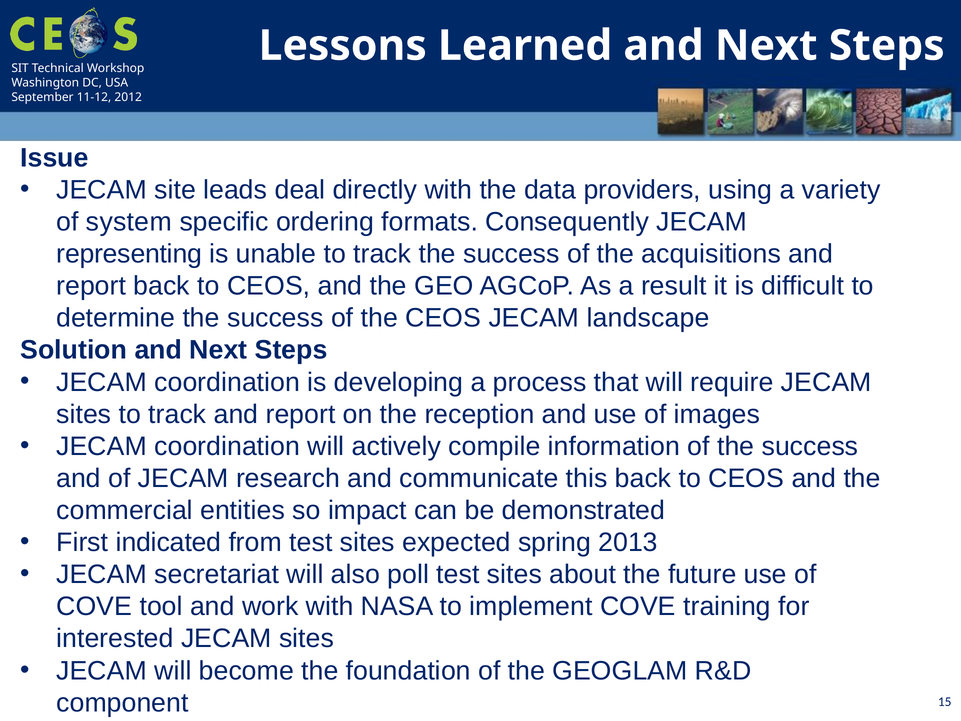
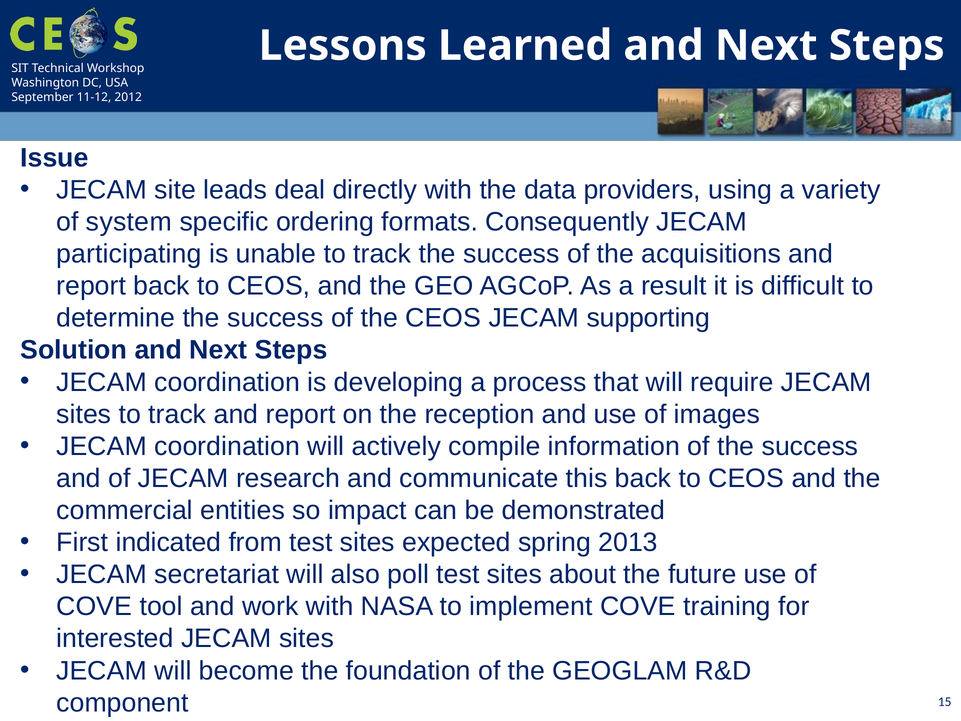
representing: representing -> participating (129, 254)
landscape: landscape -> supporting (648, 318)
